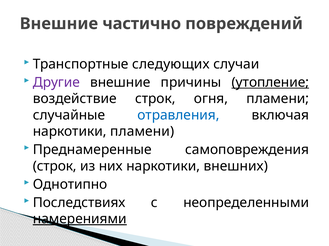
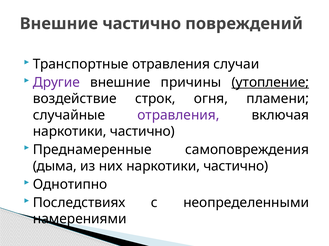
Транспортные следующих: следующих -> отравления (171, 64)
отравления colour: blue -> purple (178, 115)
пламени: пламени -> частично (142, 132)
строк: строк -> дыма (55, 167)
них наркотики внешних: внешних -> частично (236, 167)
намерениями underline: present -> none (80, 220)
